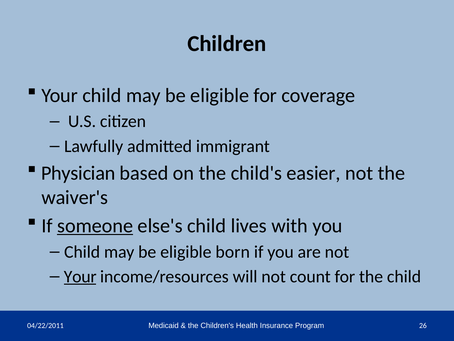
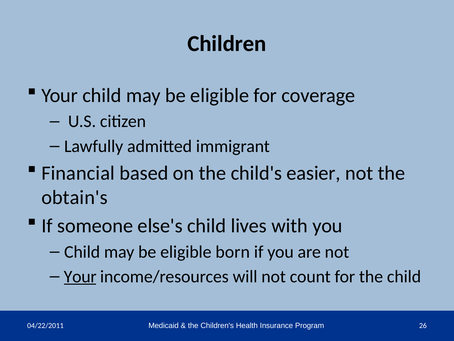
Physician: Physician -> Financial (78, 173)
waiver's: waiver's -> obtain's (75, 197)
someone underline: present -> none (95, 225)
